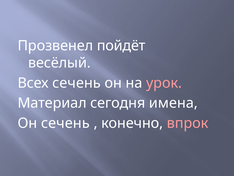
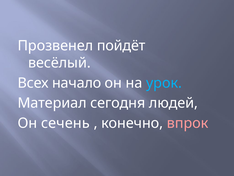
Всех сечень: сечень -> начало (77, 83)
урок colour: pink -> light blue (164, 83)
имена: имена -> людей (173, 103)
